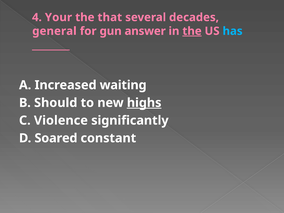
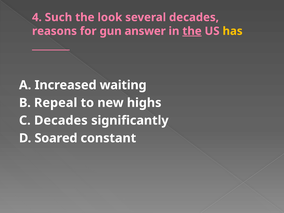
Your: Your -> Such (58, 17)
that: that -> look (110, 17)
general: general -> reasons (54, 31)
has colour: light blue -> yellow (233, 31)
Should: Should -> Repeal (56, 103)
highs underline: present -> none (144, 103)
C Violence: Violence -> Decades (61, 120)
